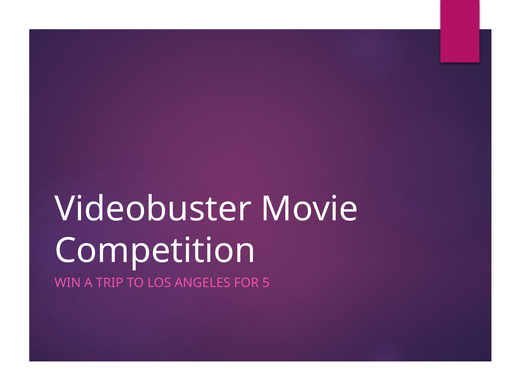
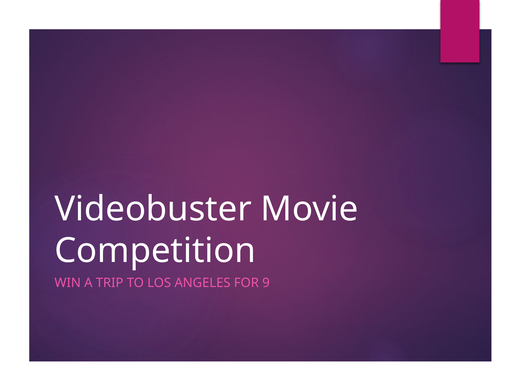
5: 5 -> 9 (266, 283)
